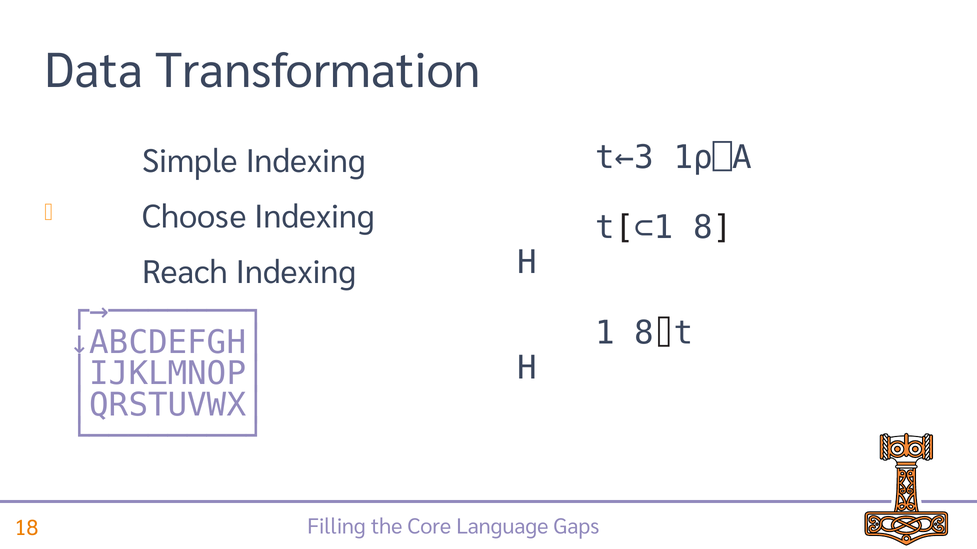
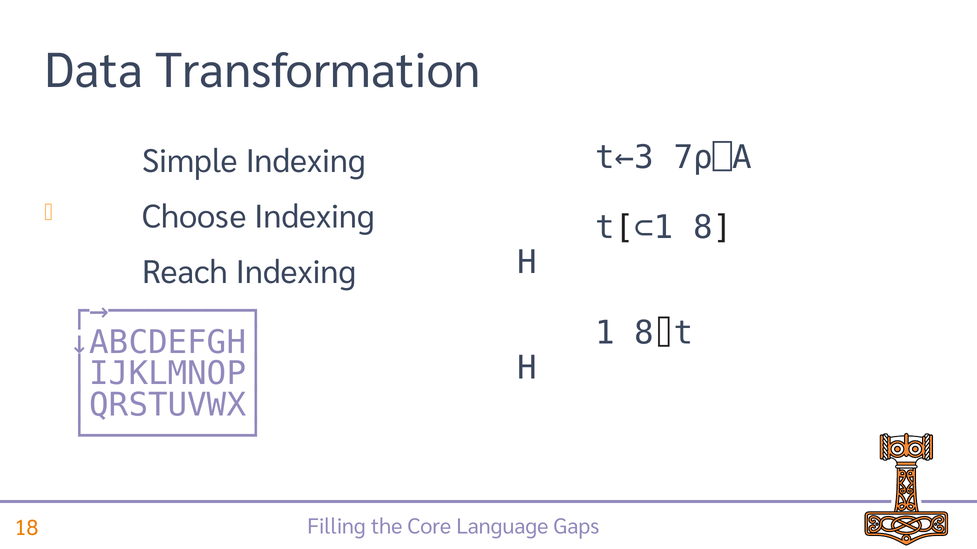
1⍴⎕A: 1⍴⎕A -> 7⍴⎕A (713, 157)
